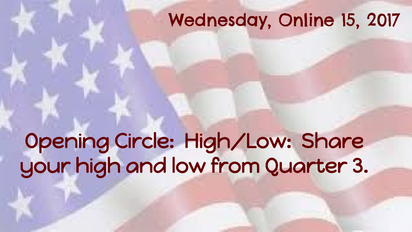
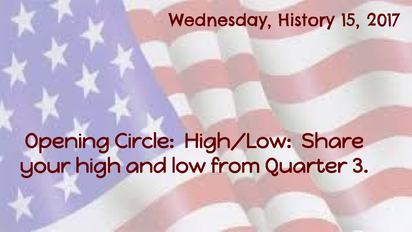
Online: Online -> History (307, 20)
